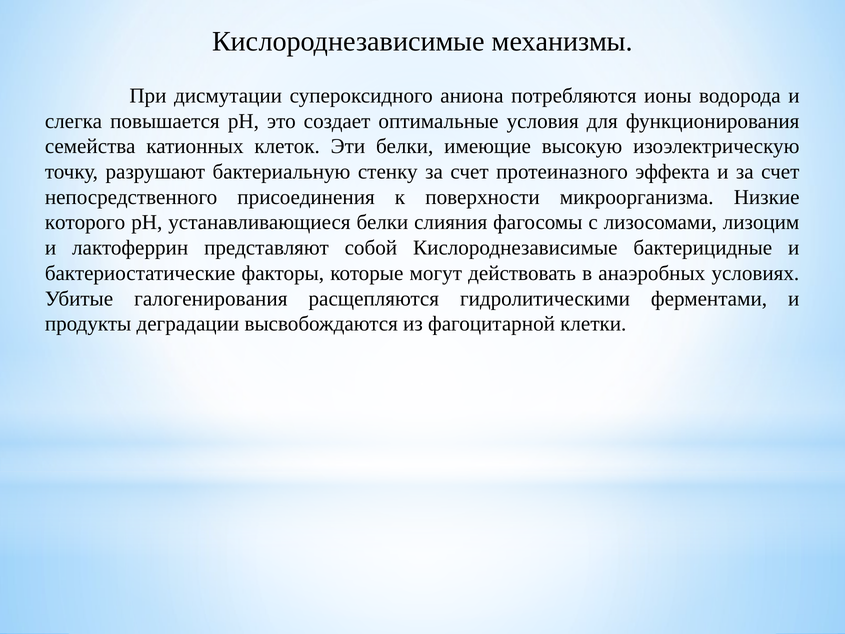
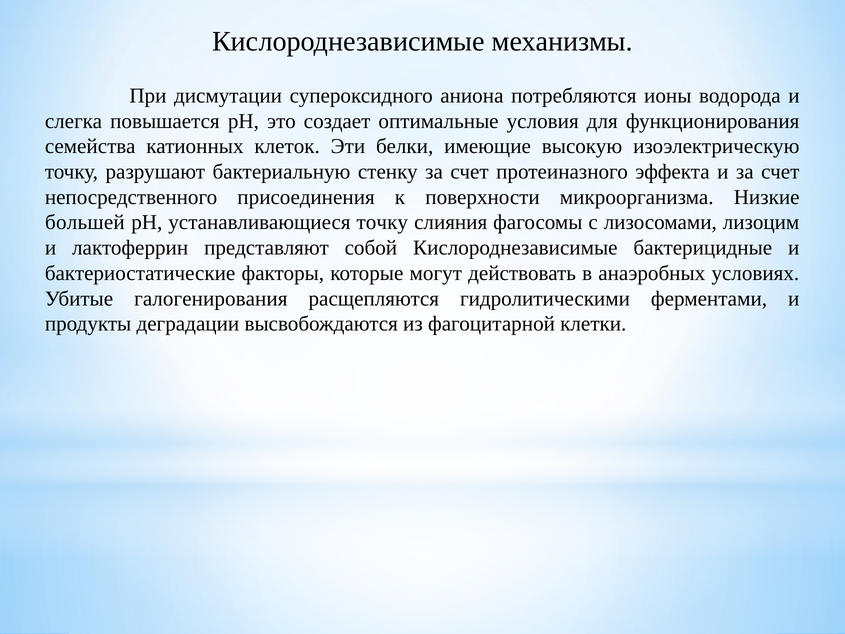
которого: которого -> большей (85, 222)
устанавливающиеся белки: белки -> точку (382, 222)
